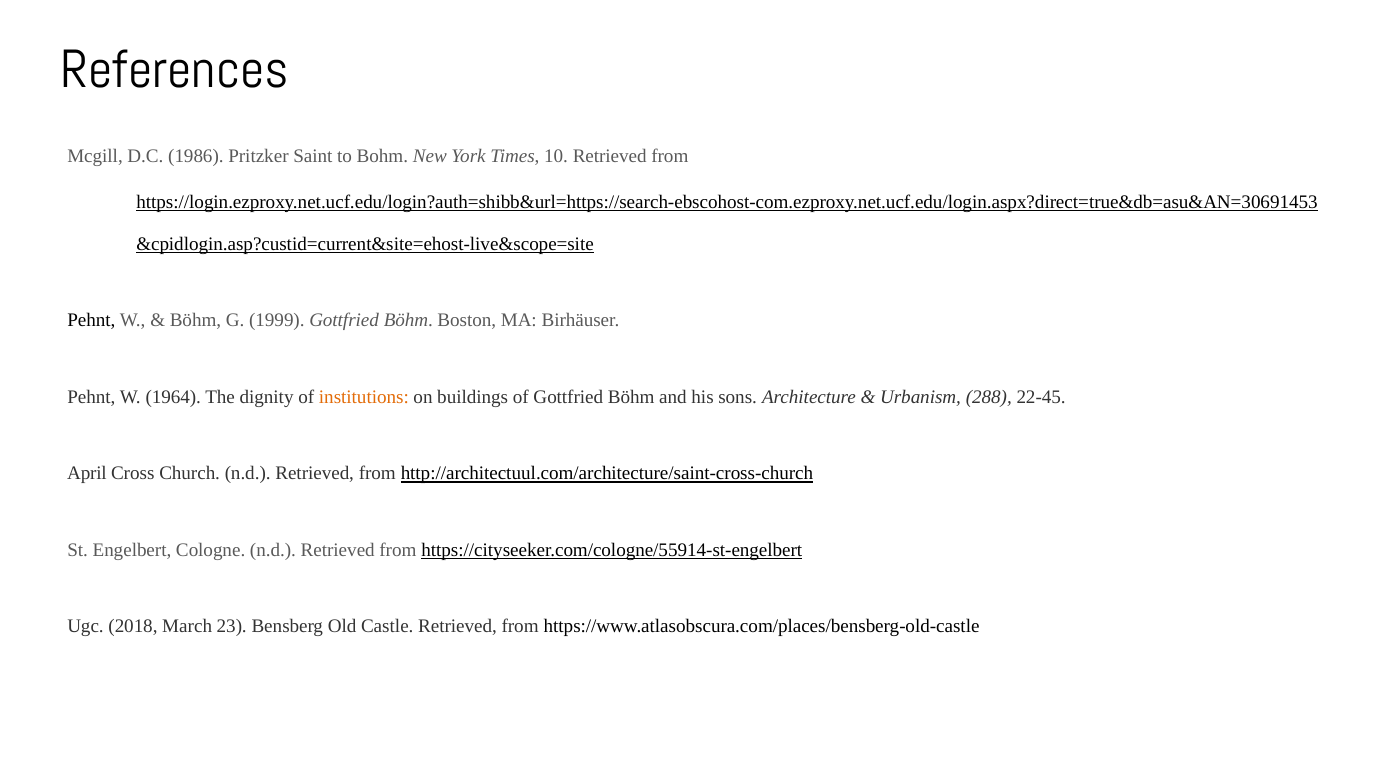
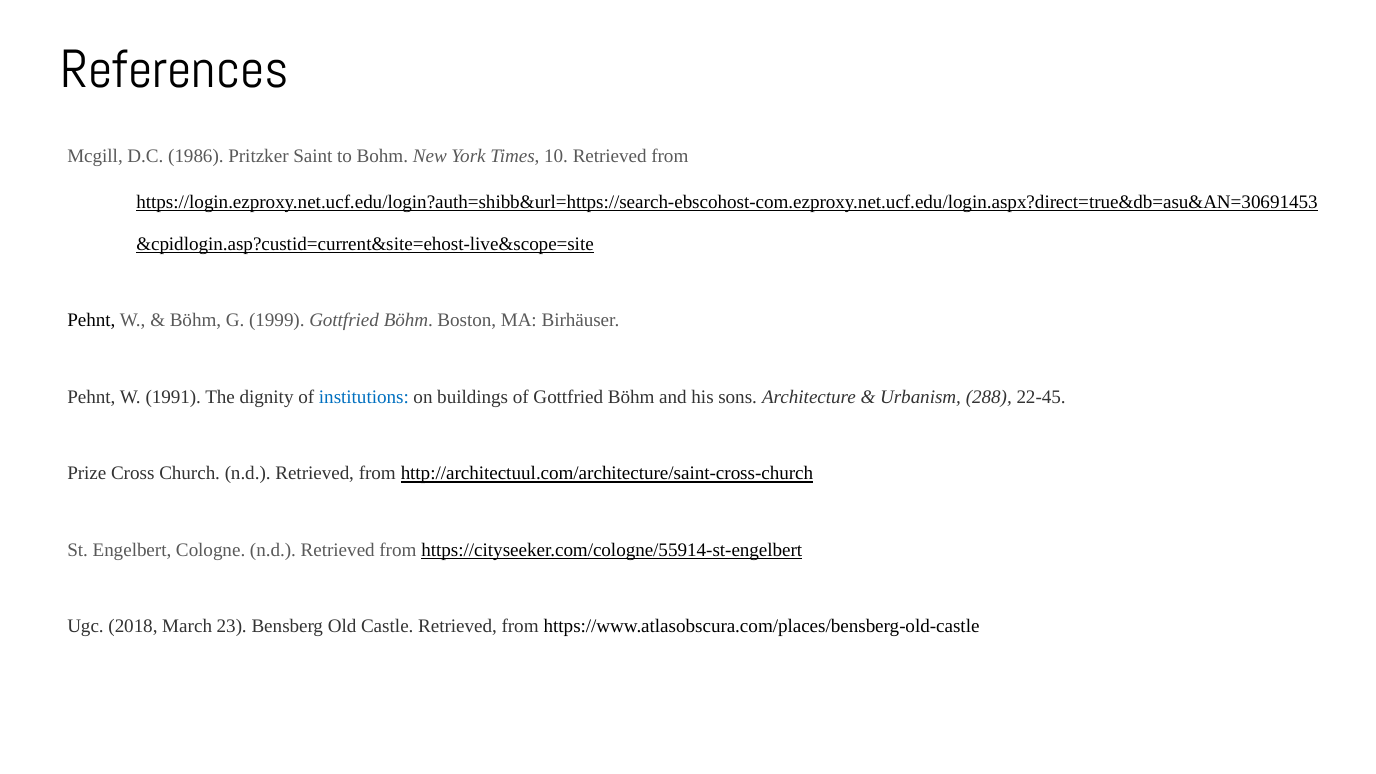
1964: 1964 -> 1991 (173, 397)
institutions colour: orange -> blue (364, 397)
April: April -> Prize (87, 473)
